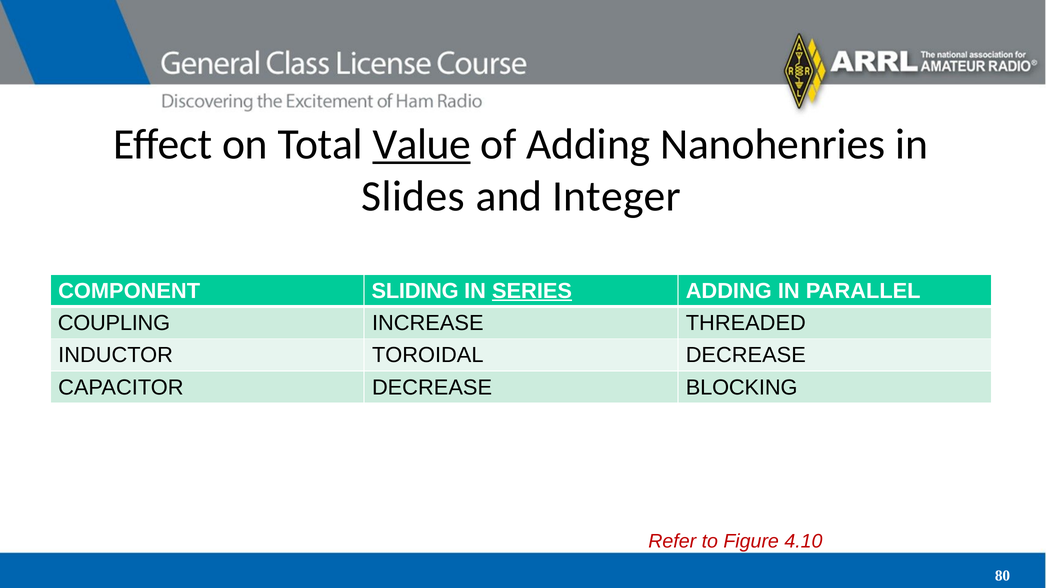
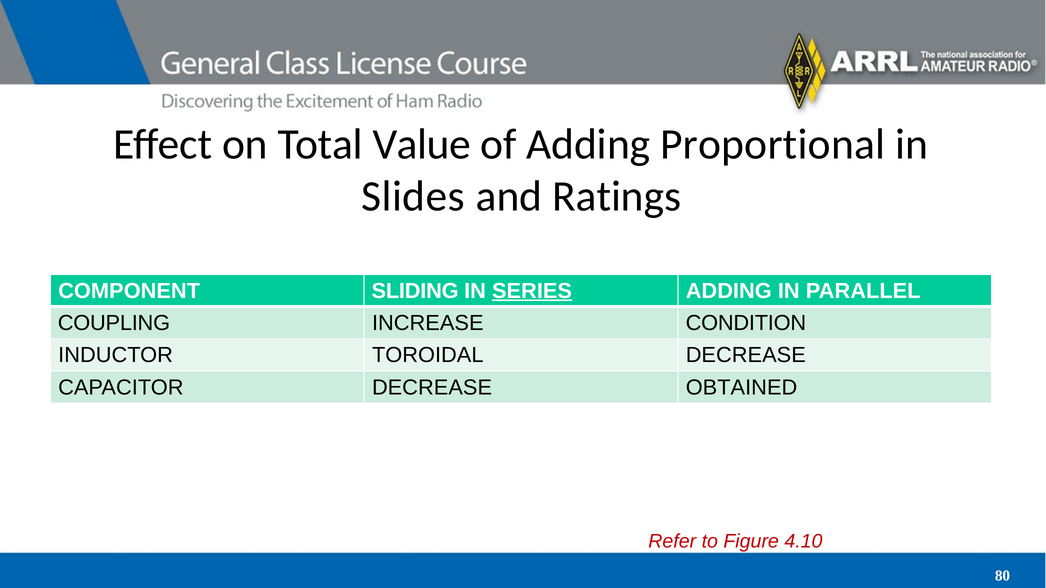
Value underline: present -> none (422, 144)
Nanohenries: Nanohenries -> Proportional (773, 144)
Integer: Integer -> Ratings (617, 197)
THREADED: THREADED -> CONDITION (746, 323)
BLOCKING: BLOCKING -> OBTAINED (742, 388)
